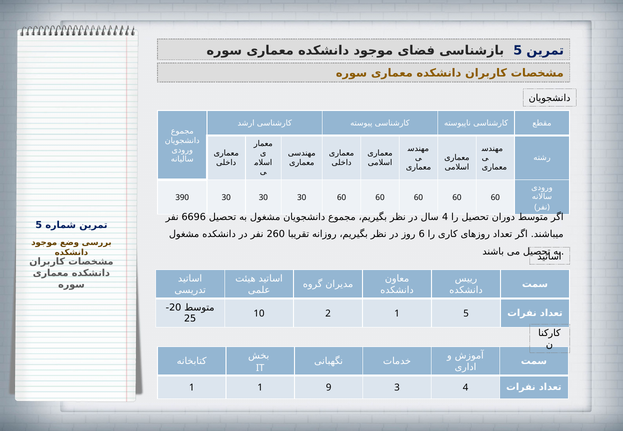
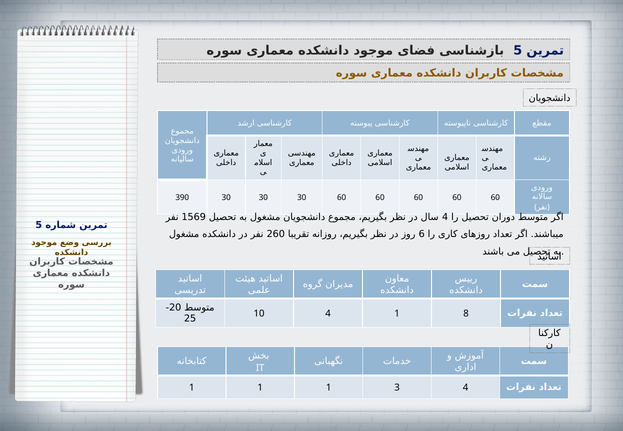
6696: 6696 -> 1569 (194, 217)
10 2: 2 -> 4 (328, 314)
1 5: 5 -> 8 (466, 314)
1 1 9: 9 -> 1 (329, 388)
